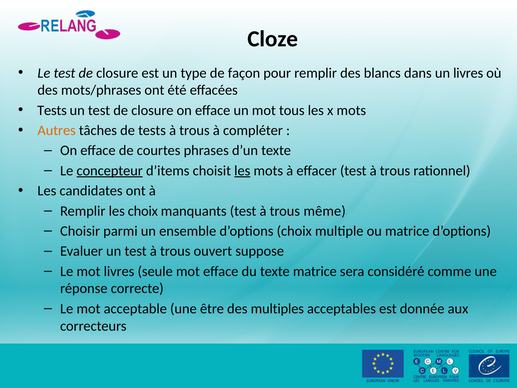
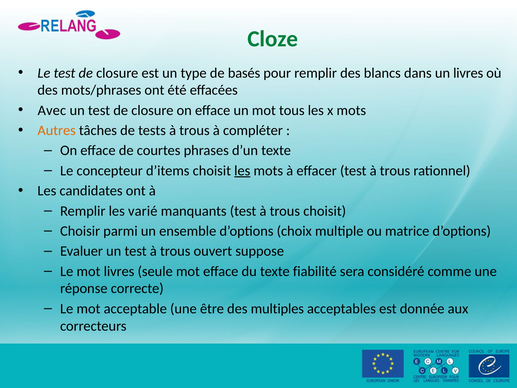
Cloze colour: black -> green (273, 39)
façon: façon -> basés (244, 73)
Tests: Tests -> Avec (52, 110)
concepteur underline: present -> none (110, 171)
les choix: choix -> varié (143, 211)
trous même: même -> choisit (325, 211)
texte matrice: matrice -> fiabilité (315, 271)
